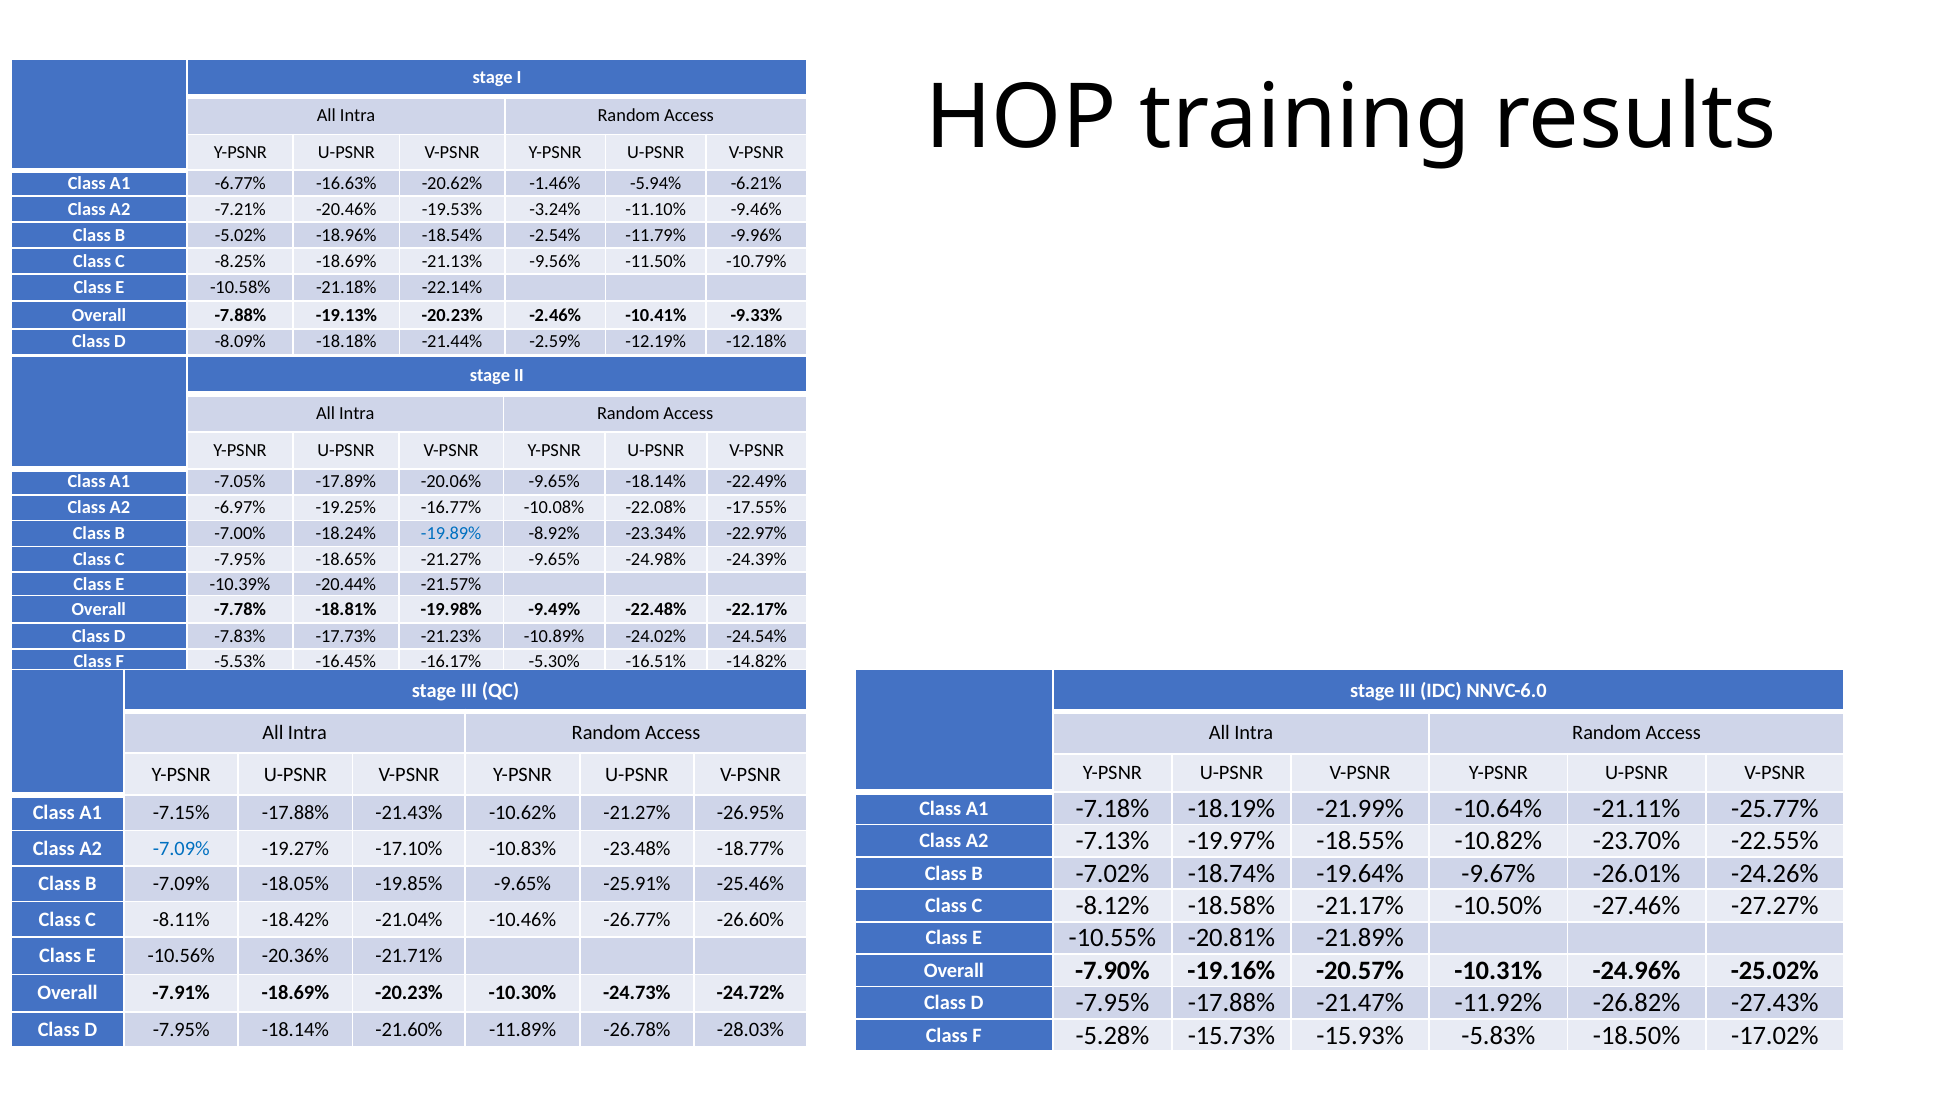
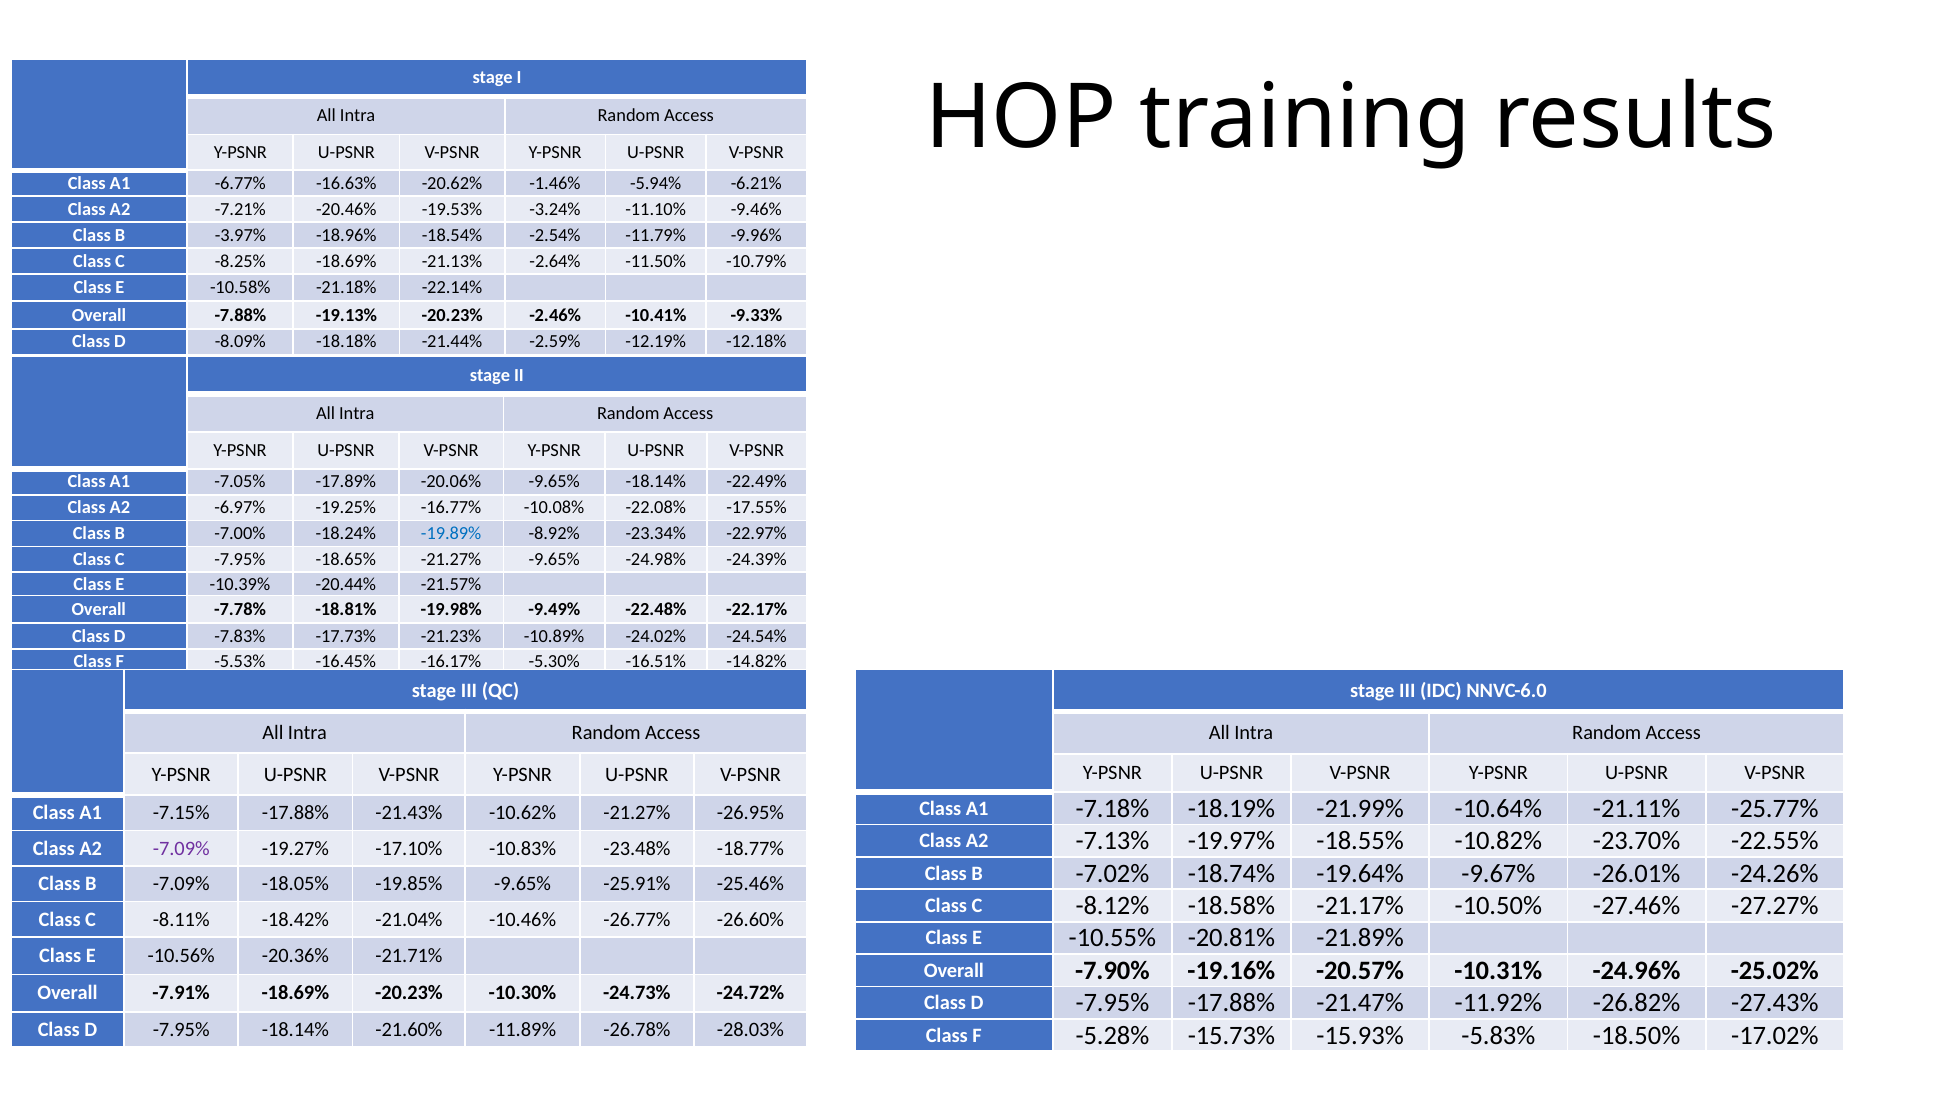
-5.02%: -5.02% -> -3.97% (240, 235)
-9.56%: -9.56% -> -2.64% (555, 261)
-7.09% colour: blue -> purple (181, 849)
